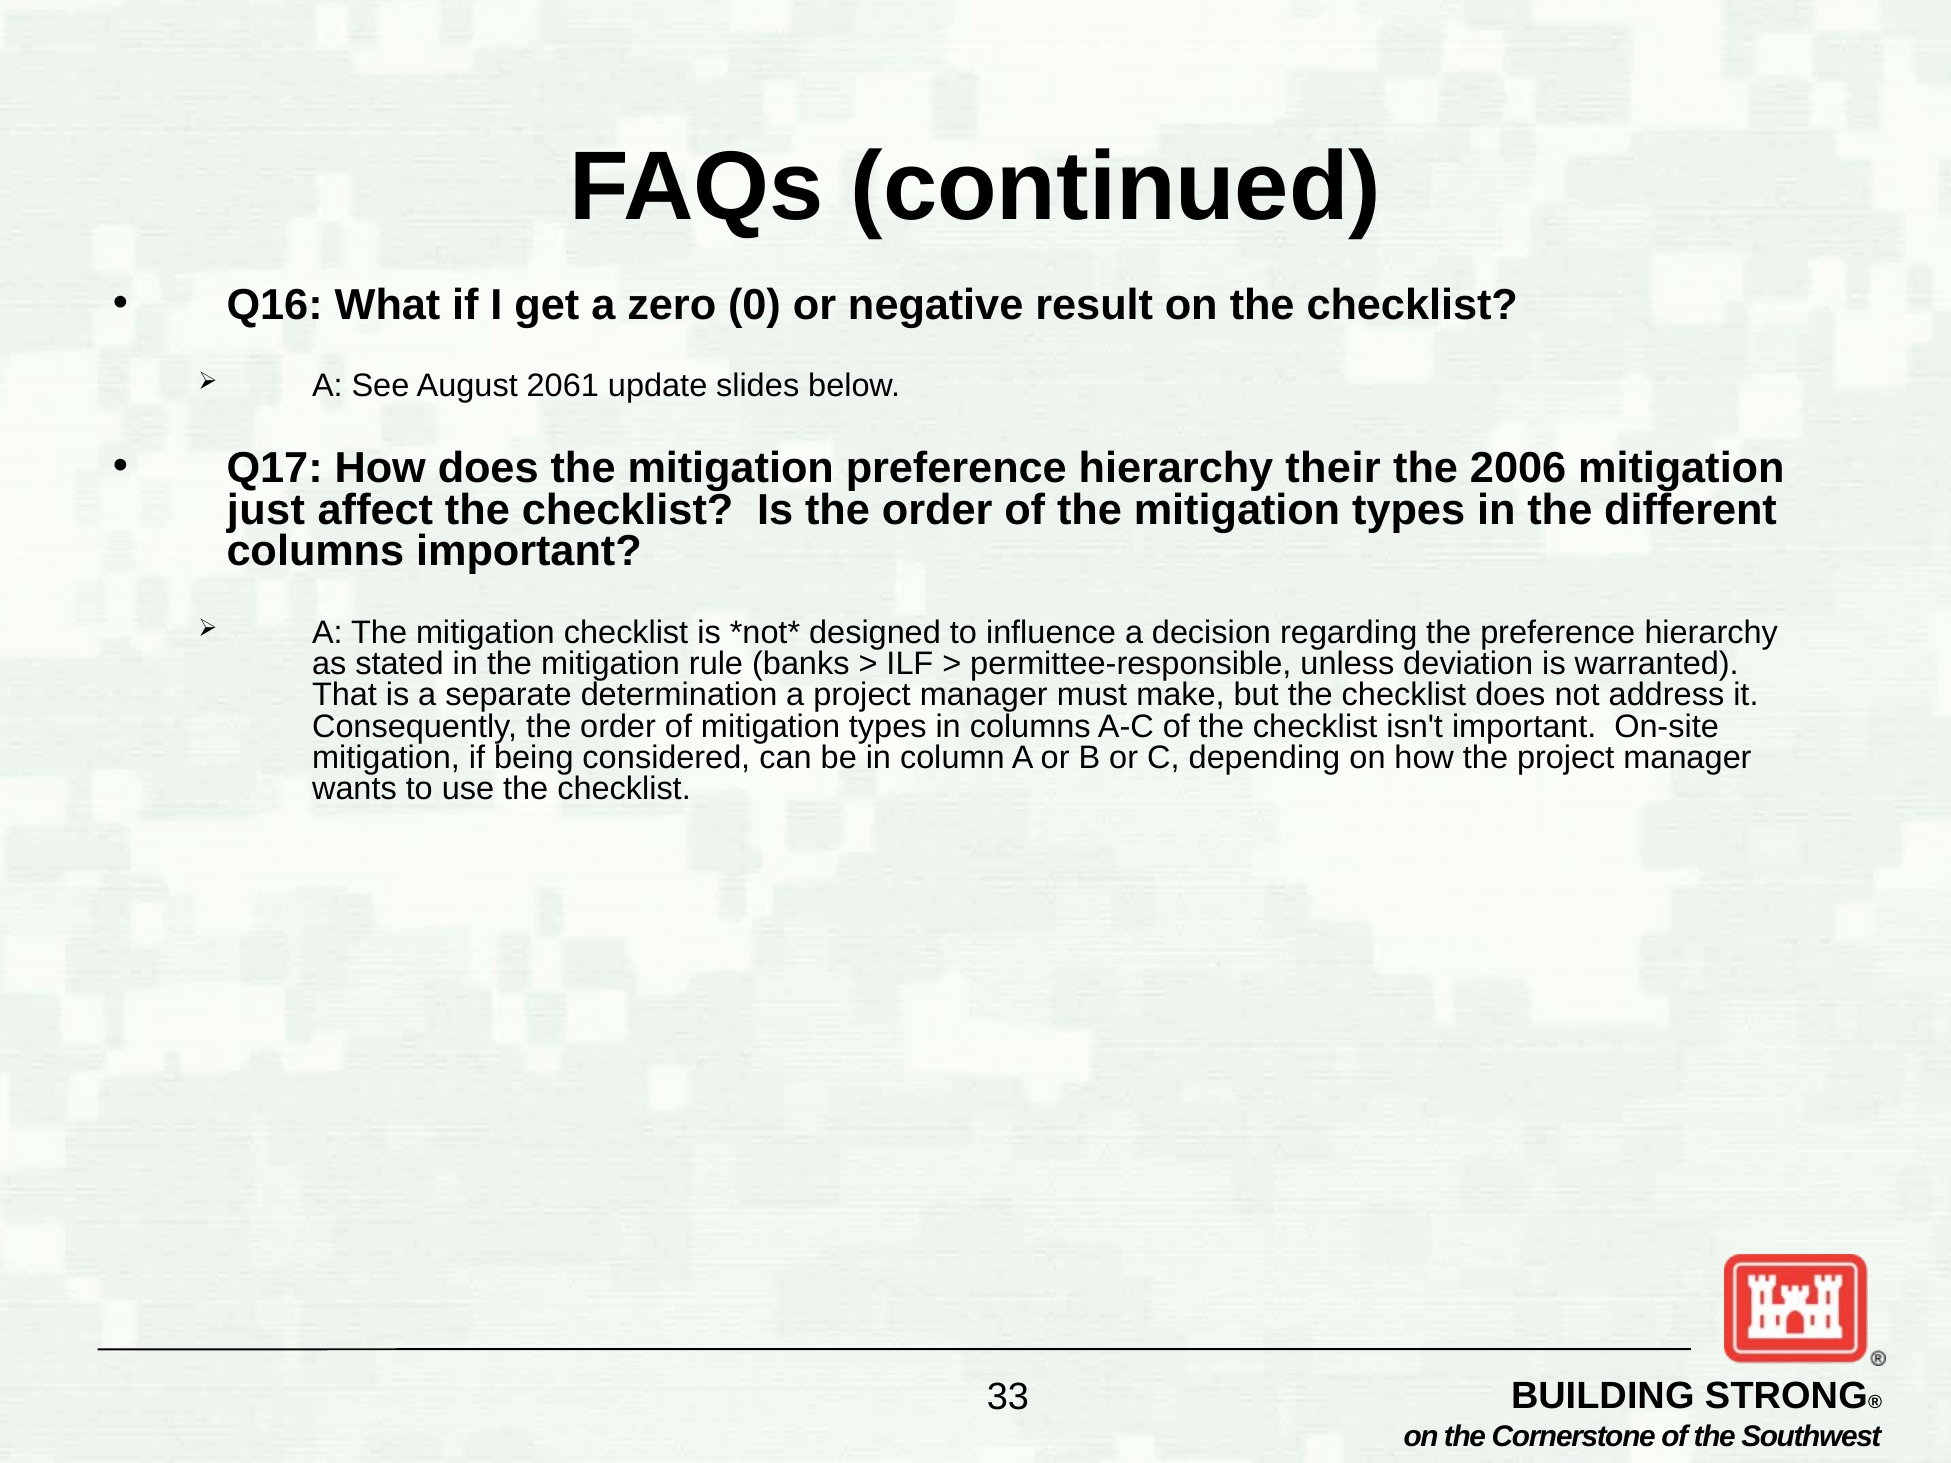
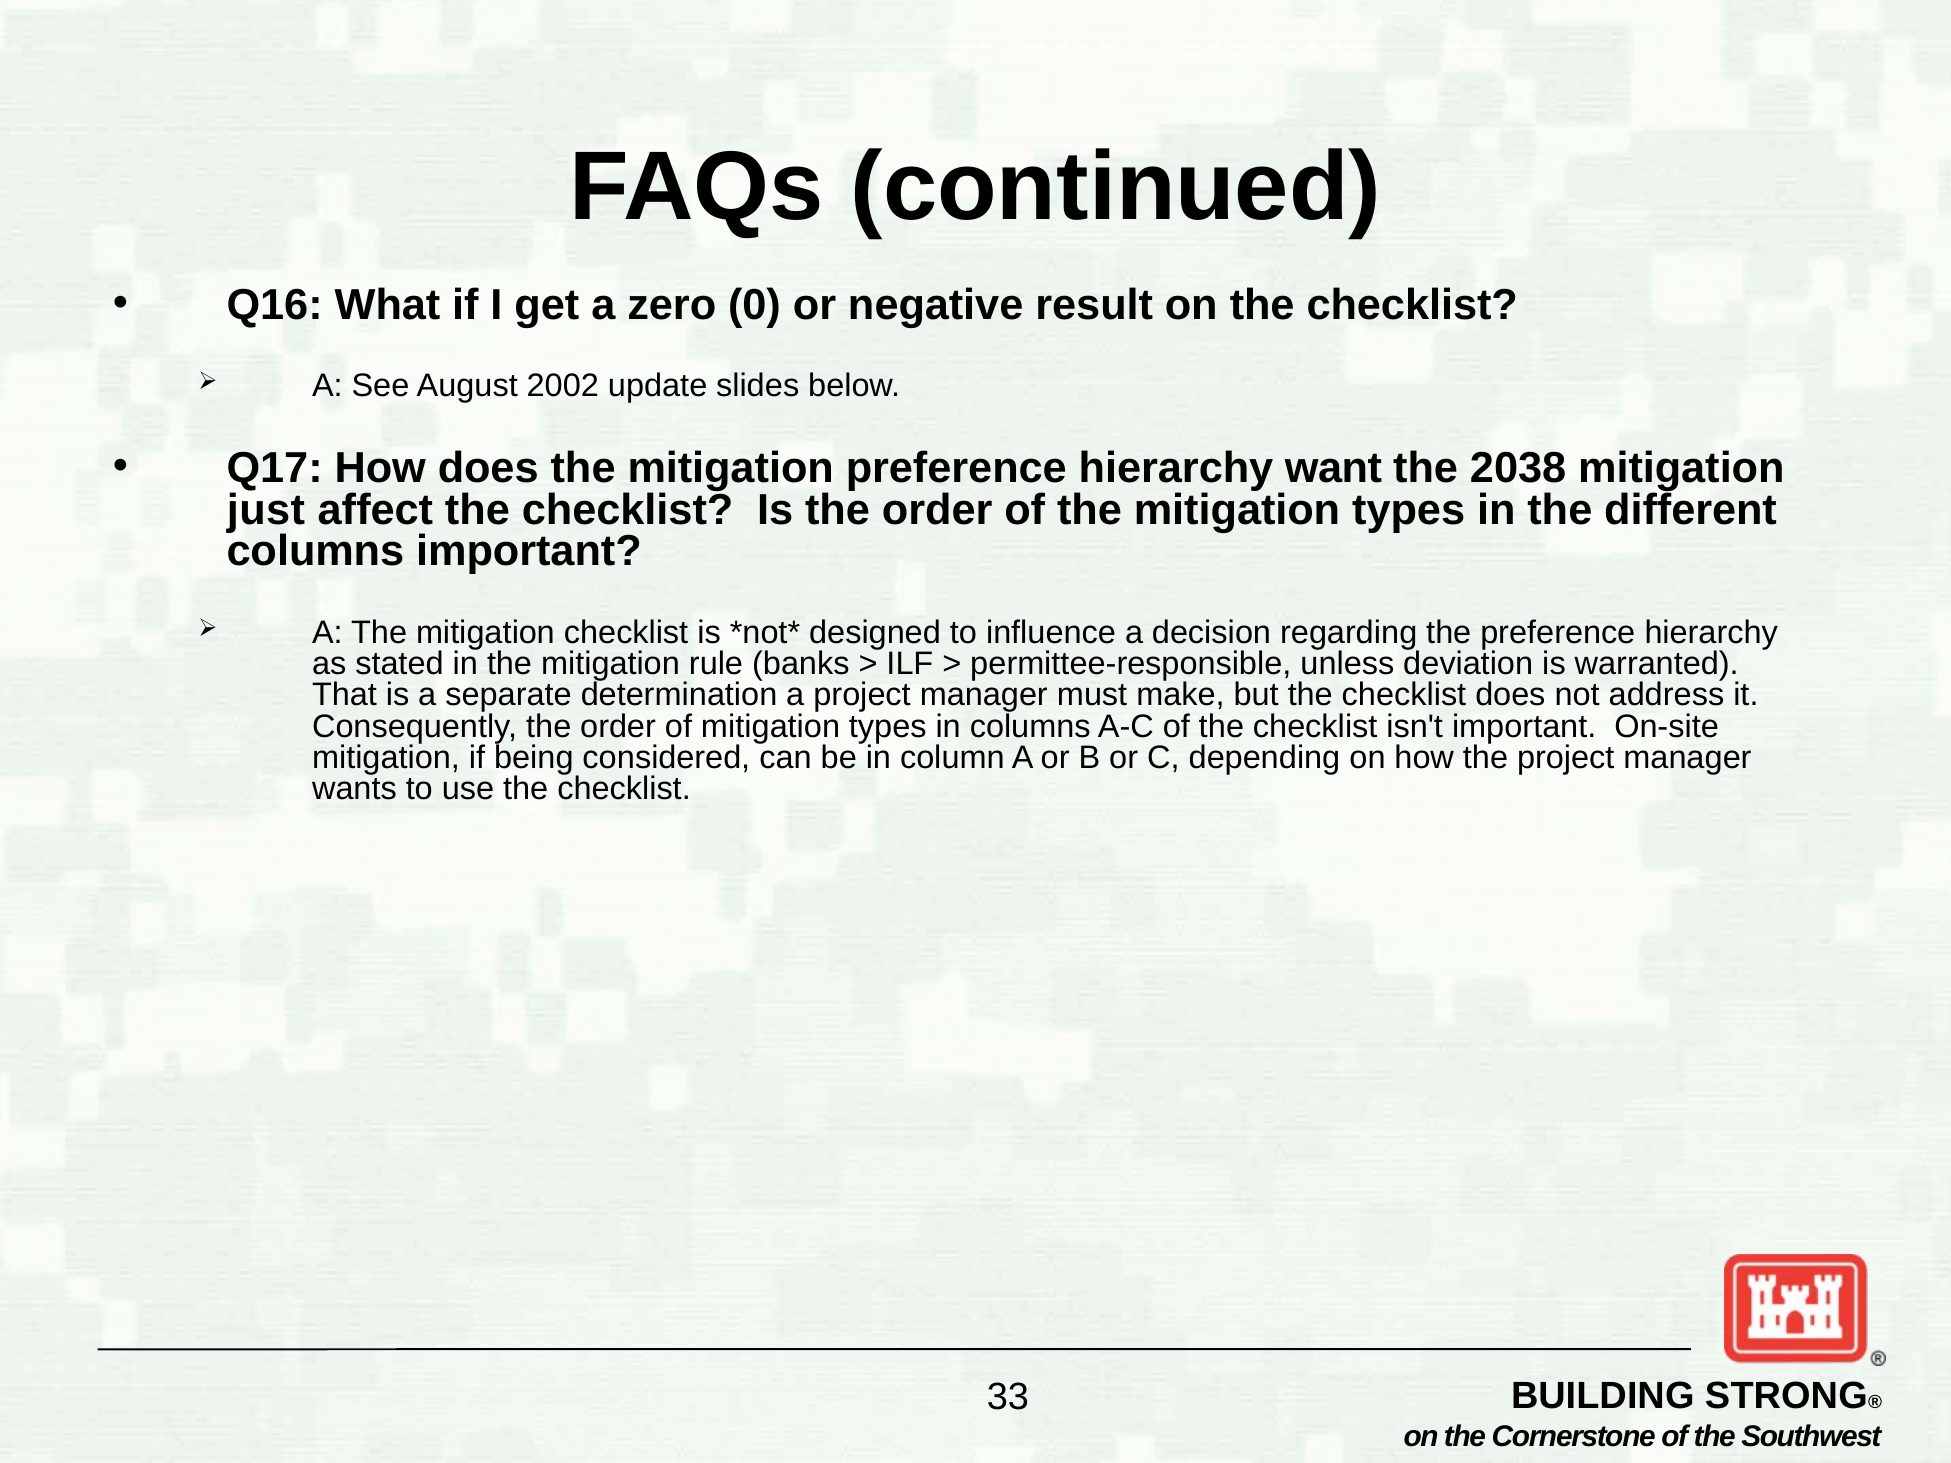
2061: 2061 -> 2002 (563, 386)
their: their -> want (1333, 469)
2006: 2006 -> 2038 (1518, 469)
